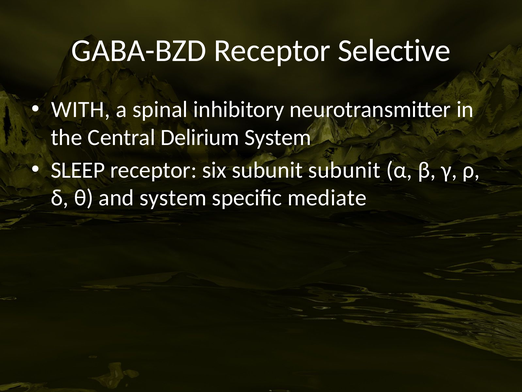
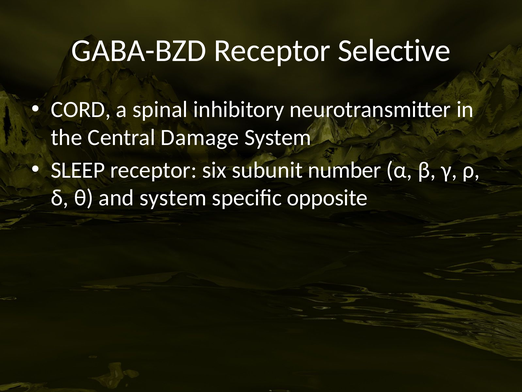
WITH: WITH -> CORD (81, 110)
Delirium: Delirium -> Damage (200, 137)
subunit subunit: subunit -> number (345, 170)
mediate: mediate -> opposite (327, 198)
